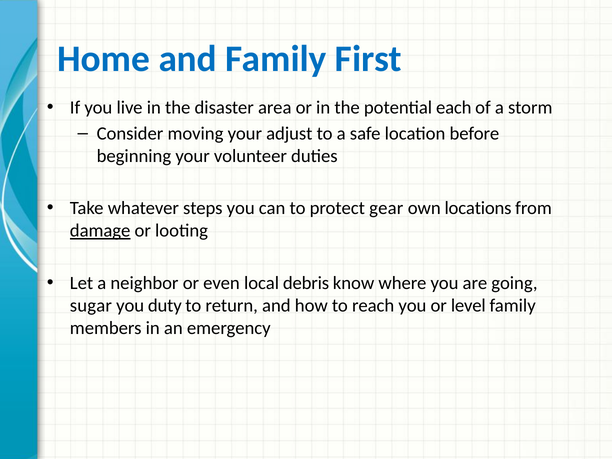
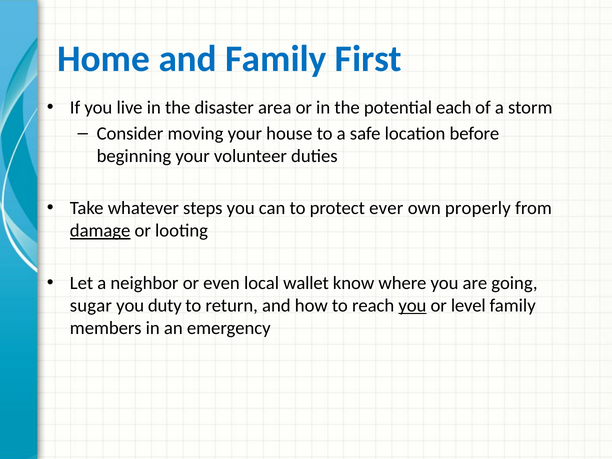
adjust: adjust -> house (289, 134)
gear: gear -> ever (386, 208)
locations: locations -> properly (478, 208)
debris: debris -> wallet (306, 283)
you underline: none -> present (412, 306)
